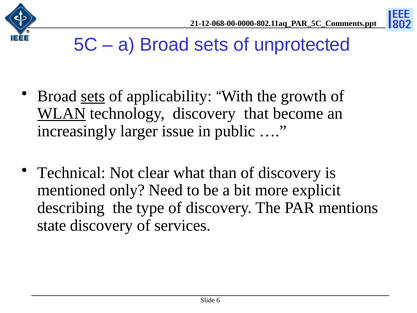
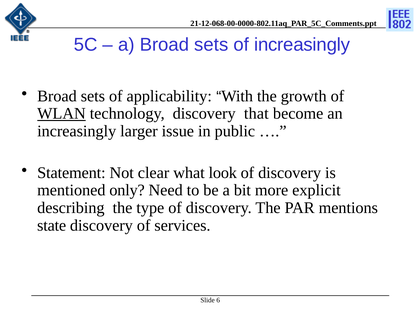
of unprotected: unprotected -> increasingly (302, 45)
sets underline: present -> none (93, 96)
Technical: Technical -> Statement (71, 173)
than: than -> look (223, 173)
